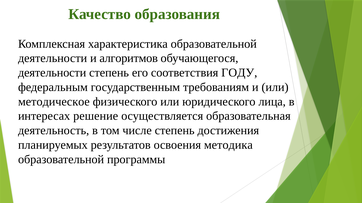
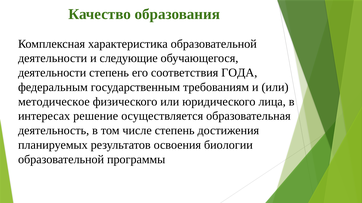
алгоритмов: алгоритмов -> следующие (129, 58)
ГОДУ: ГОДУ -> ГОДА (239, 73)
методика: методика -> биологии (228, 145)
